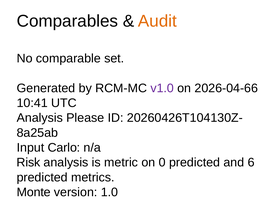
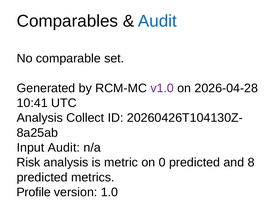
Audit colour: orange -> blue (157, 21)
2026-04-66: 2026-04-66 -> 2026-04-28 (226, 88)
Please: Please -> Collect (85, 118)
Input Carlo: Carlo -> Audit (64, 148)
6: 6 -> 8 (251, 163)
Monte: Monte -> Profile (34, 192)
